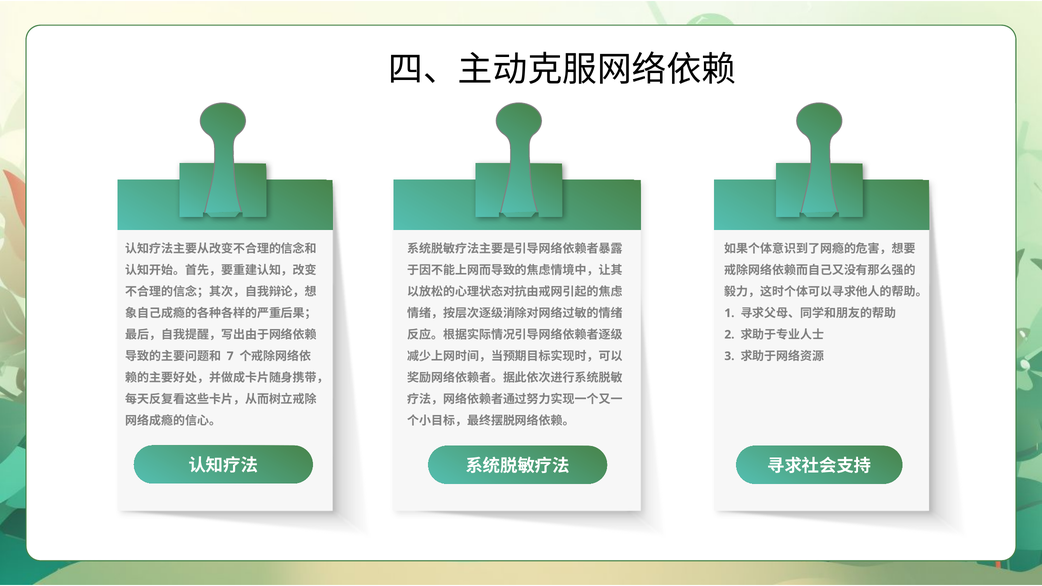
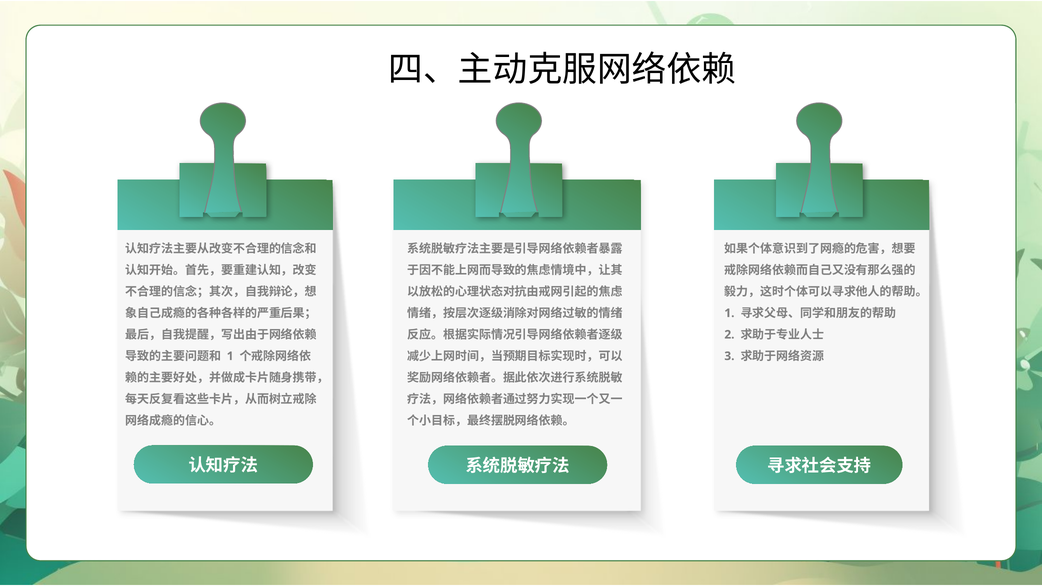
7: 7 -> 1 (230, 356)
